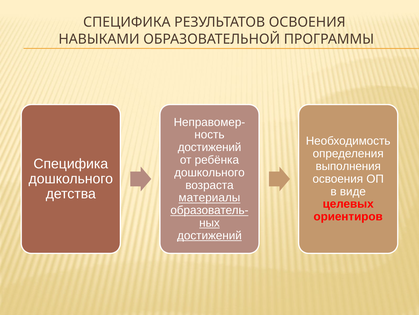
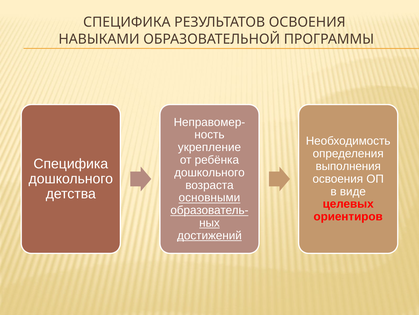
достижений: достижений -> укрепление (209, 147)
материалы: материалы -> основными (209, 197)
